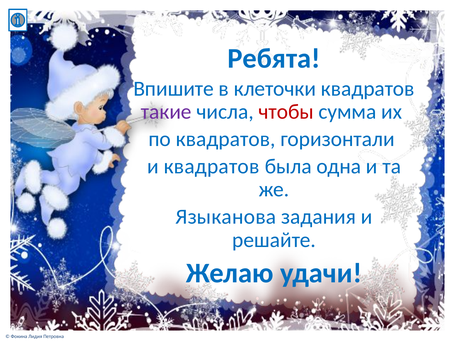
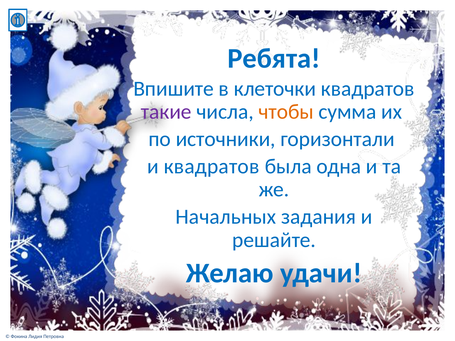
чтобы colour: red -> orange (286, 112)
по квадратов: квадратов -> источники (226, 139)
Языканова: Языканова -> Начальных (226, 217)
